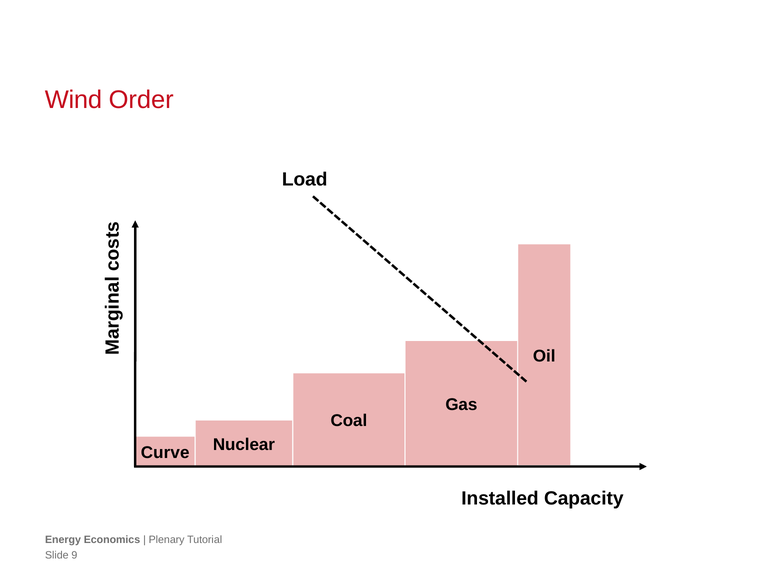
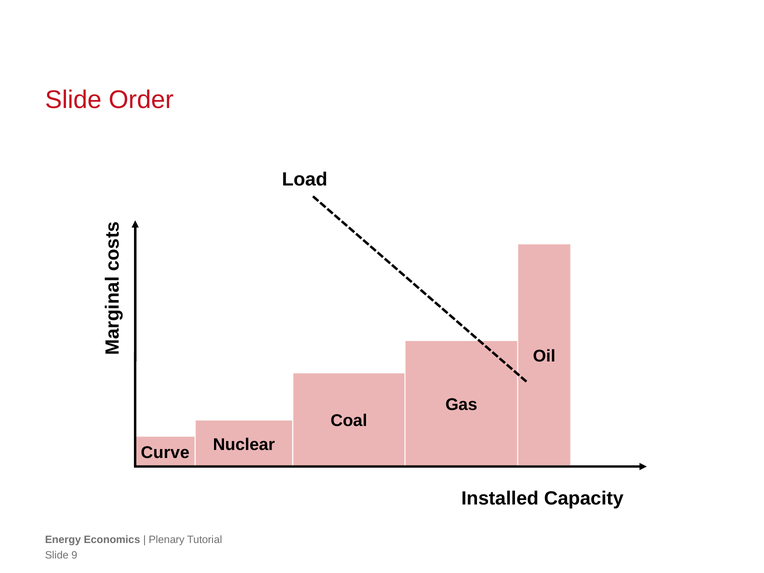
Wind: Wind -> Slide (73, 100)
